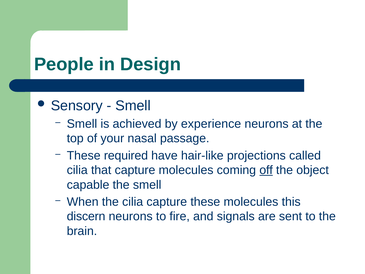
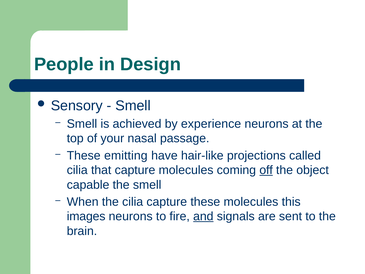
required: required -> emitting (126, 155)
discern: discern -> images (86, 216)
and underline: none -> present (203, 216)
